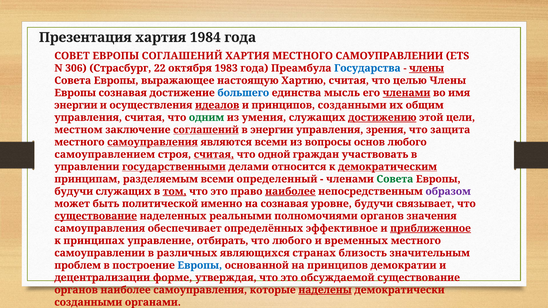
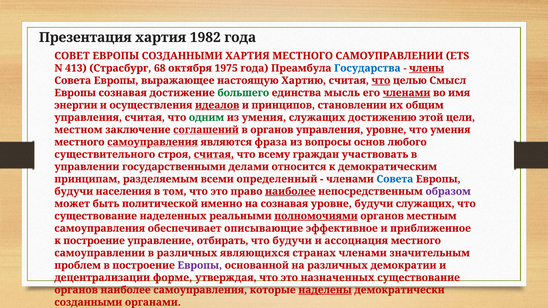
1984: 1984 -> 1982 (205, 37)
ЕВРОПЫ СОГЛАШЕНИЙ: СОГЛАШЕНИЙ -> СОЗДАННЫМИ (182, 56)
306: 306 -> 413 (76, 68)
22: 22 -> 68 (160, 68)
1983: 1983 -> 1975 (226, 68)
что underline: none -> present (381, 81)
целью Члены: Члены -> Смысл (448, 81)
большего colour: blue -> green (243, 93)
принципов созданными: созданными -> становлении (352, 105)
достижению underline: present -> none (382, 118)
в энергии: энергии -> органов (272, 130)
управления зрения: зрения -> уровне (386, 130)
что защита: защита -> умения (450, 130)
являются всеми: всеми -> фраза (271, 142)
самоуправлением: самоуправлением -> существительного (105, 155)
одной: одной -> всему (274, 155)
государственными underline: present -> none (174, 167)
демократическим underline: present -> none (388, 167)
Совета colour: green -> blue (395, 179)
будучи служащих: служащих -> населения (124, 192)
том underline: present -> none (175, 192)
будучи связывает: связывает -> служащих (425, 204)
существование underline: present -> none (96, 216)
полномочиями underline: none -> present (316, 216)
значения: значения -> местным (432, 216)
определённых: определённых -> описывающие (264, 229)
приближенное underline: present -> none (431, 229)
к принципах: принципах -> построение (94, 241)
что любого: любого -> будучи (292, 241)
временных: временных -> ассоциация (356, 241)
странах близость: близость -> членами (363, 253)
Европы colour: blue -> purple (200, 266)
на принципов: принципов -> различных (338, 266)
обсуждаемой: обсуждаемой -> назначенных (338, 278)
